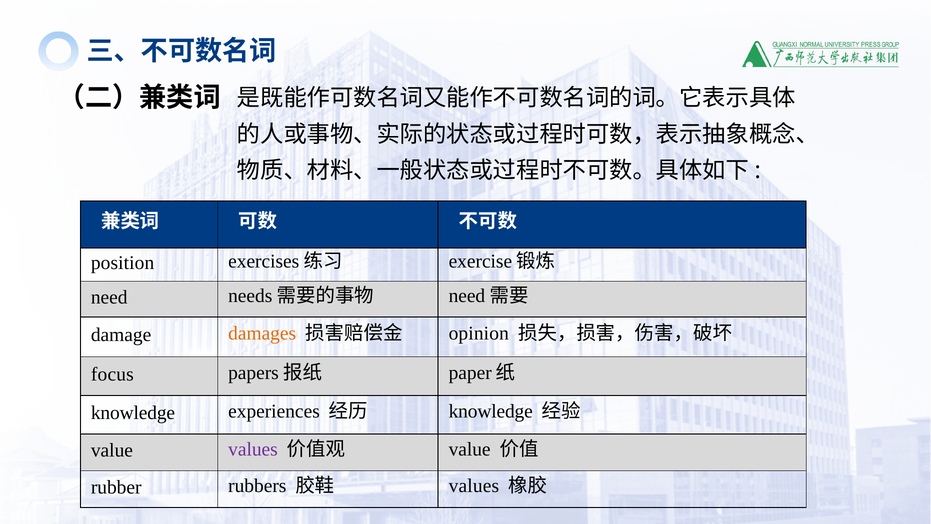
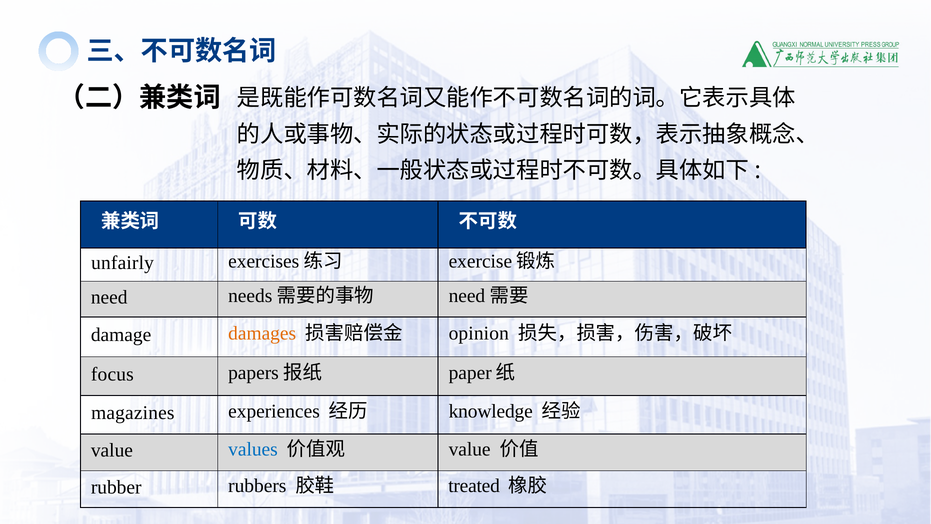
position: position -> unfairly (123, 263)
knowledge: knowledge -> magazines (133, 413)
values colour: purple -> blue (253, 449)
values: values -> treated (474, 486)
